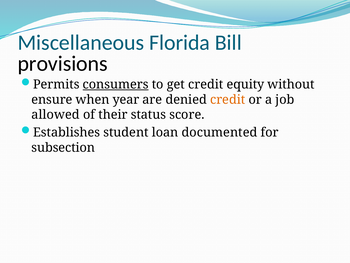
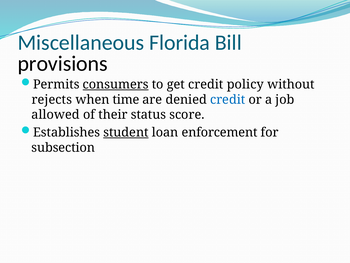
equity: equity -> policy (245, 84)
ensure: ensure -> rejects (52, 99)
year: year -> time (126, 99)
credit colour: orange -> blue (228, 99)
student underline: none -> present (126, 132)
documented: documented -> enforcement (220, 132)
